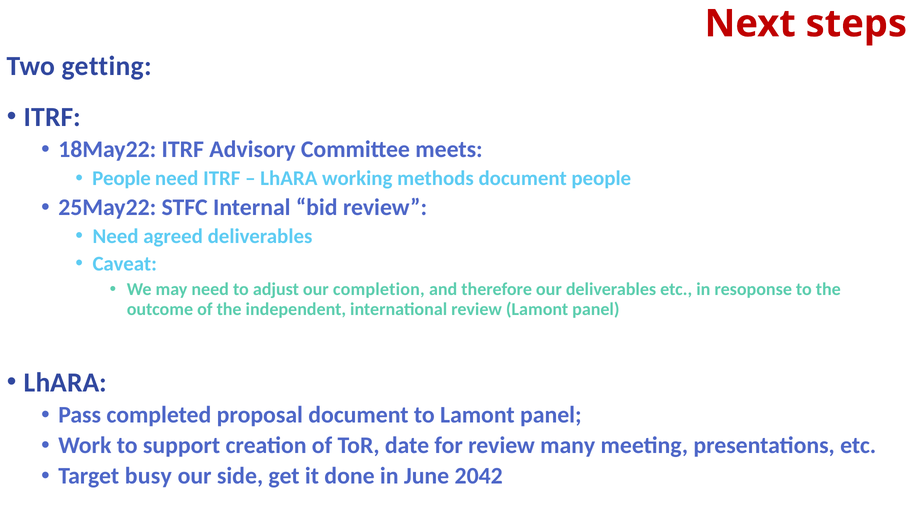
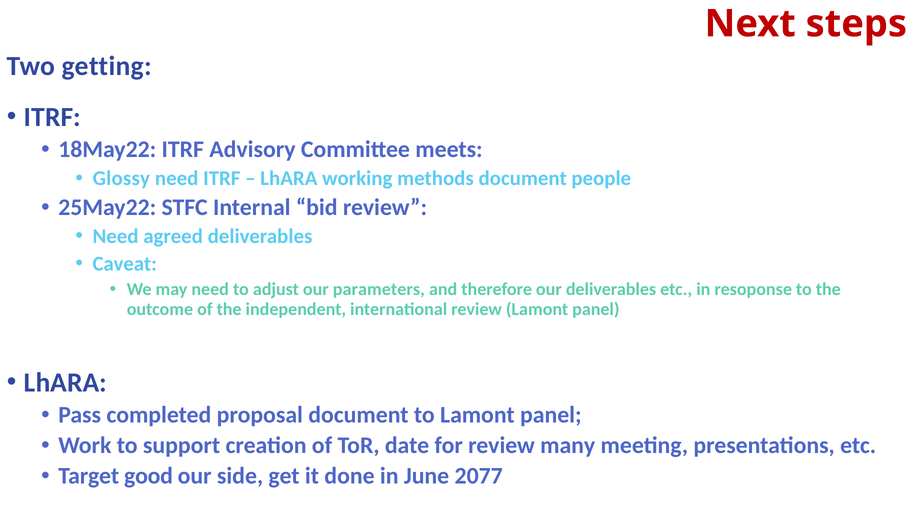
People: People -> Glossy (121, 179)
completion: completion -> parameters (379, 290)
busy: busy -> good (149, 476)
2042: 2042 -> 2077 (479, 476)
